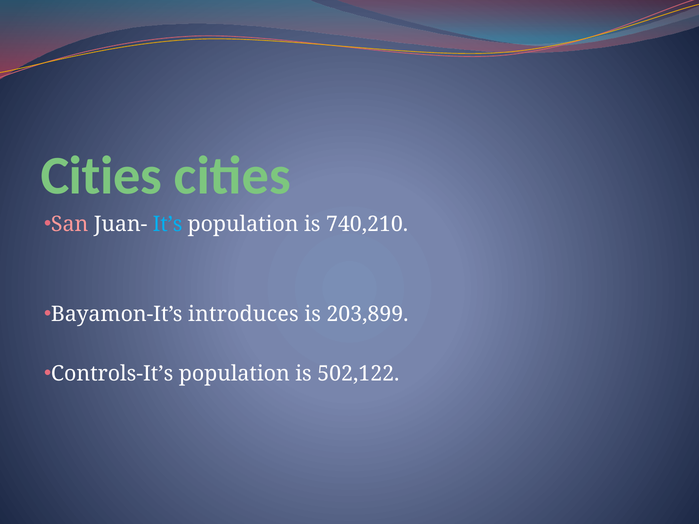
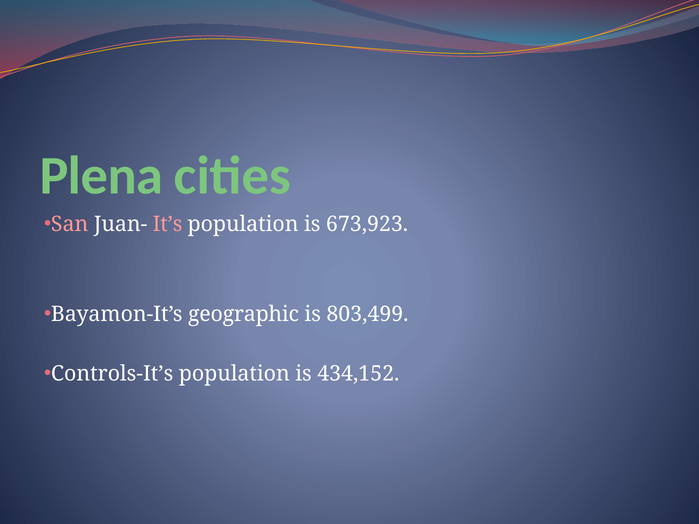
Cities: Cities -> Plena (101, 176)
It’s colour: light blue -> pink (168, 225)
740,210: 740,210 -> 673,923 (367, 225)
introduces: introduces -> geographic (244, 314)
203,899: 203,899 -> 803,499 (367, 314)
502,122: 502,122 -> 434,152 (358, 374)
